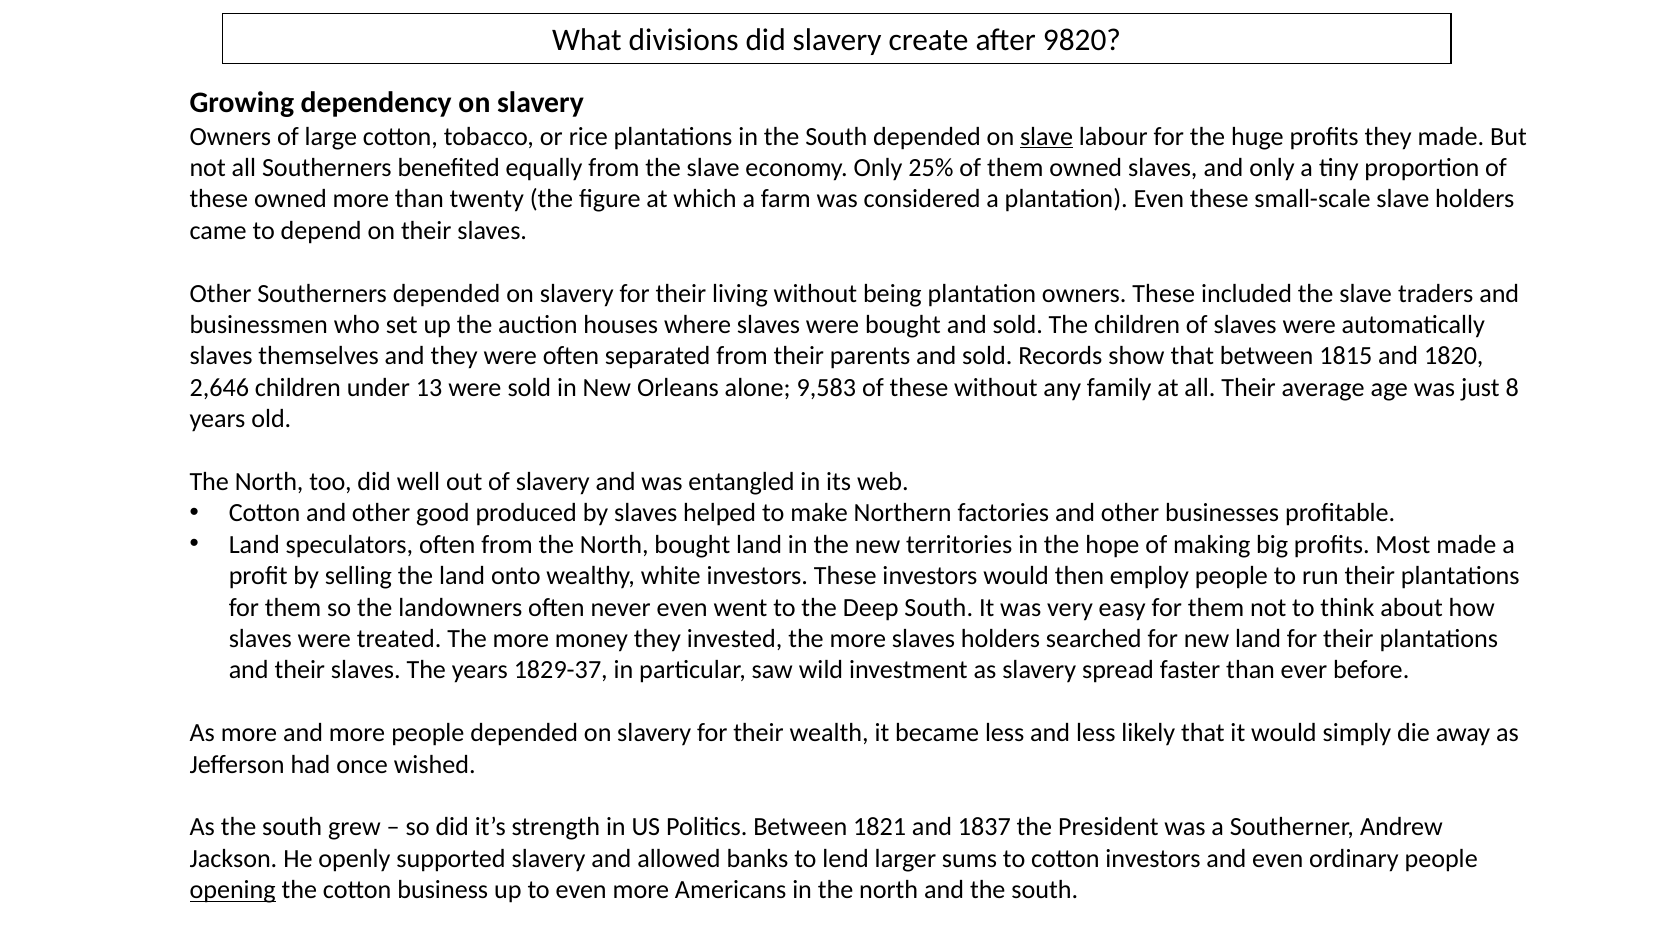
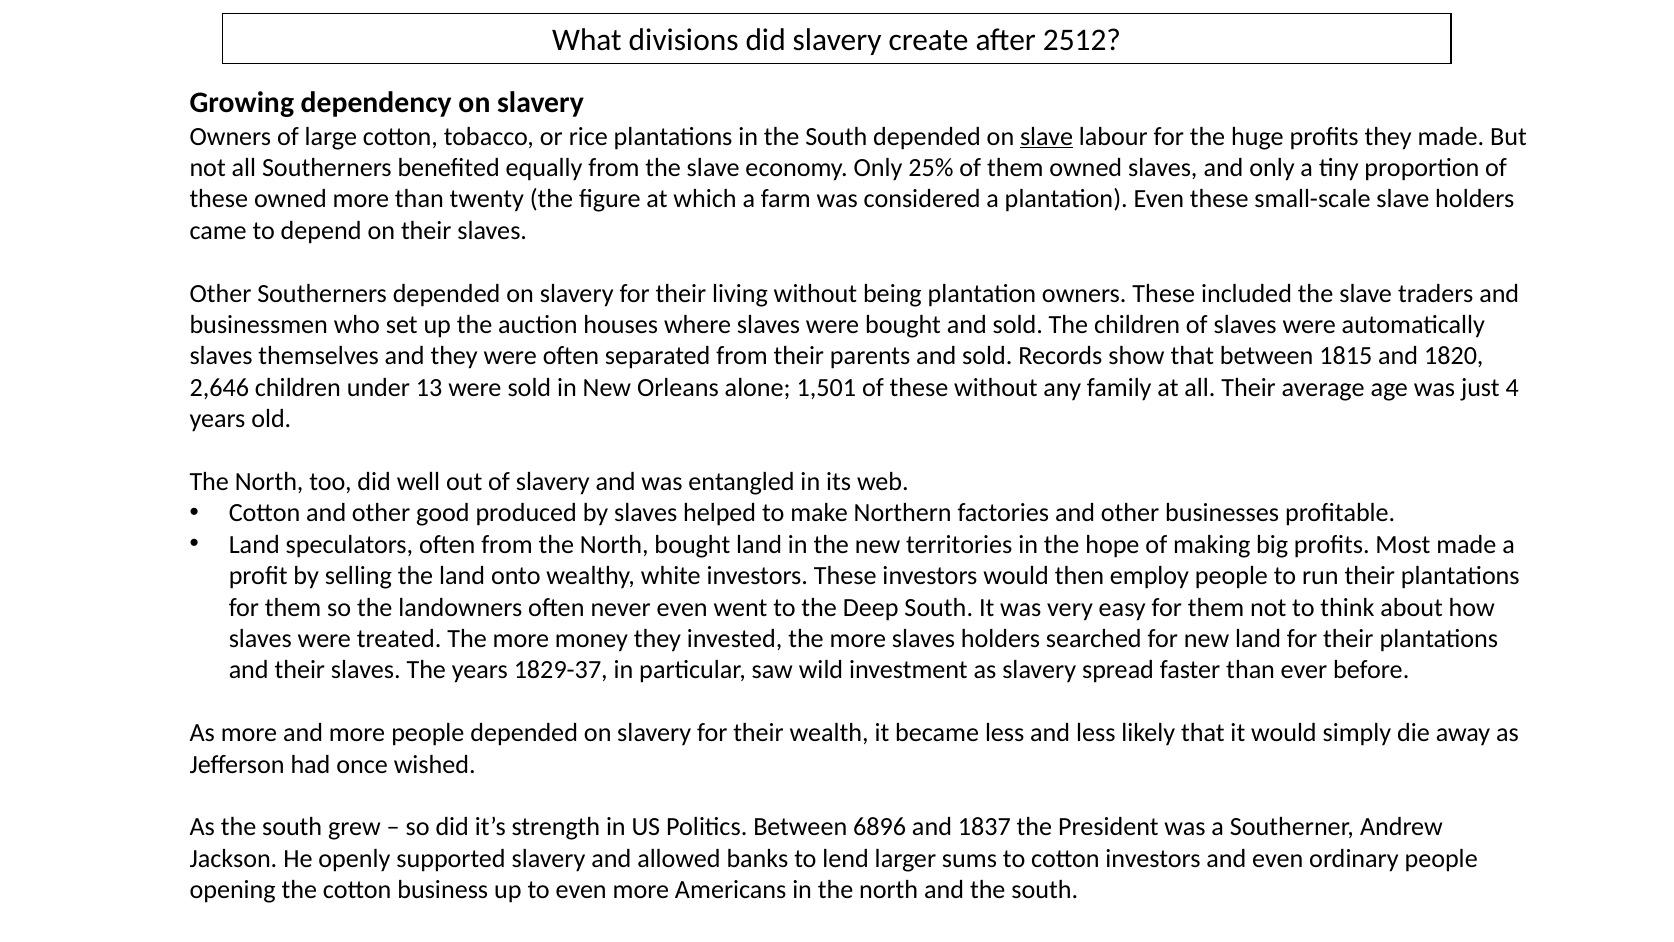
9820: 9820 -> 2512 (1082, 41)
9,583: 9,583 -> 1,501 (826, 387)
8: 8 -> 4 (1512, 387)
1821: 1821 -> 6896 (880, 827)
opening underline: present -> none (233, 890)
